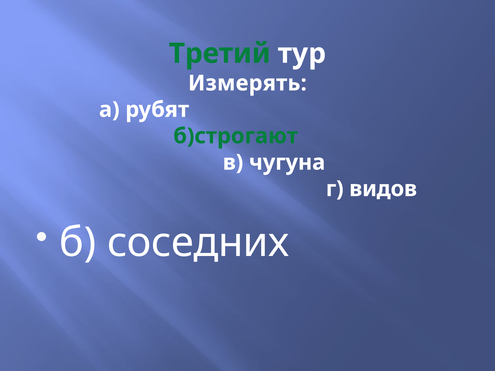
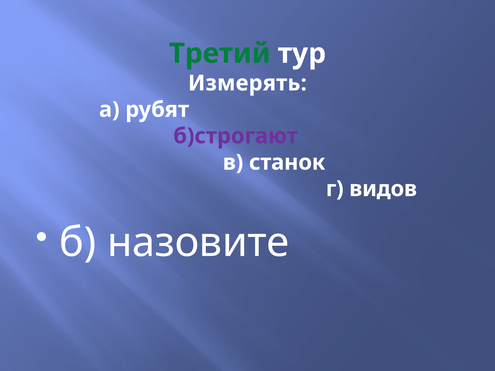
б)строгают colour: green -> purple (236, 136)
чугуна: чугуна -> станок (287, 163)
соседних: соседних -> назовите (198, 243)
